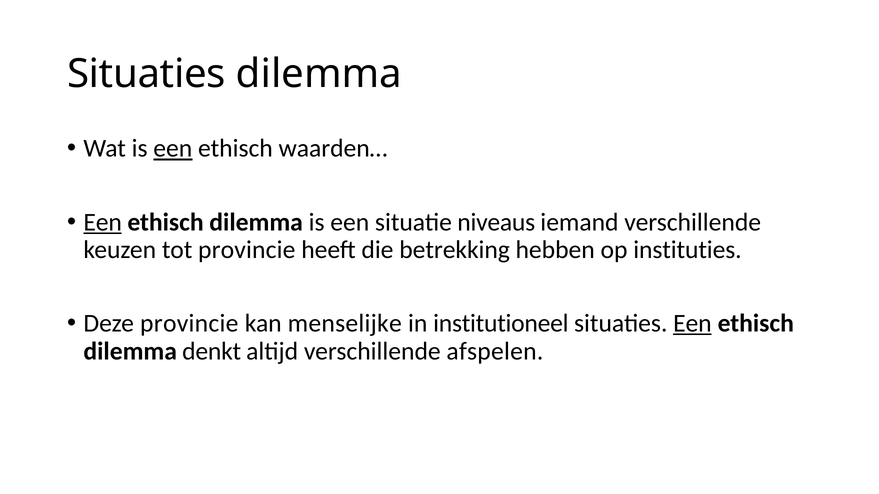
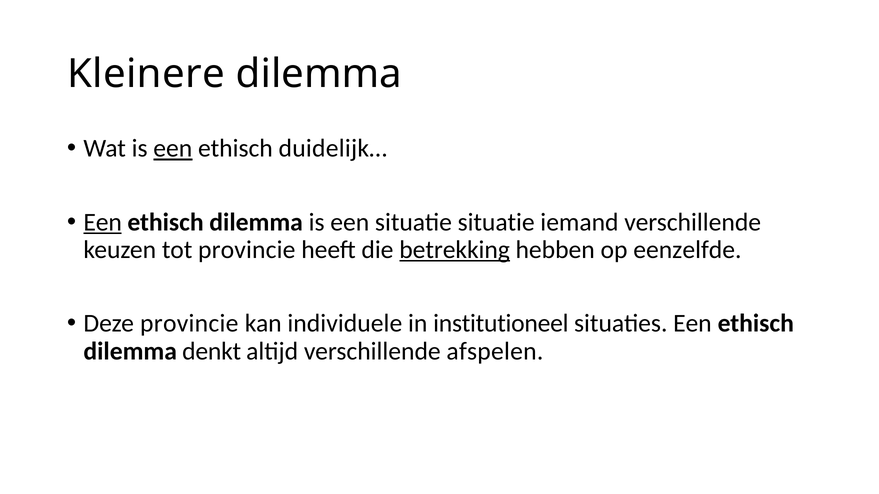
Situaties: Situaties -> Kleinere (146, 74)
waarden…: waarden… -> duidelijk… (333, 149)
situatie niveaus: niveaus -> situatie (496, 222)
betrekking underline: none -> present (455, 250)
instituties: instituties -> eenzelfde (687, 250)
menselijke: menselijke -> individuele (345, 324)
Een underline: present -> none (692, 324)
